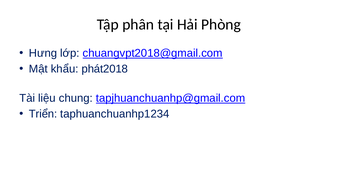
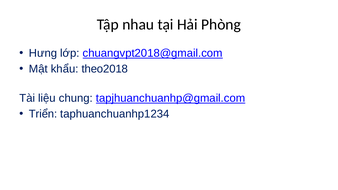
phân: phân -> nhau (138, 25)
phát2018: phát2018 -> theo2018 (105, 69)
